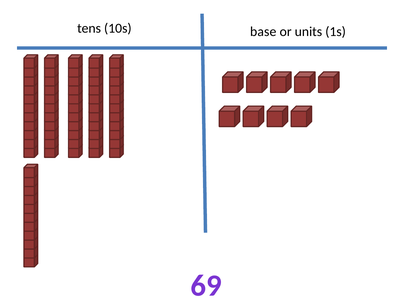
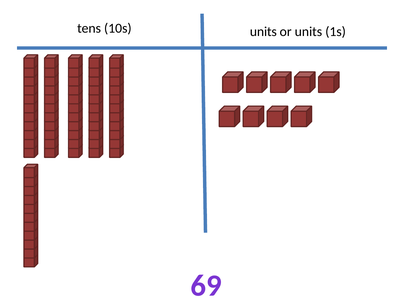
10s base: base -> units (263, 32)
